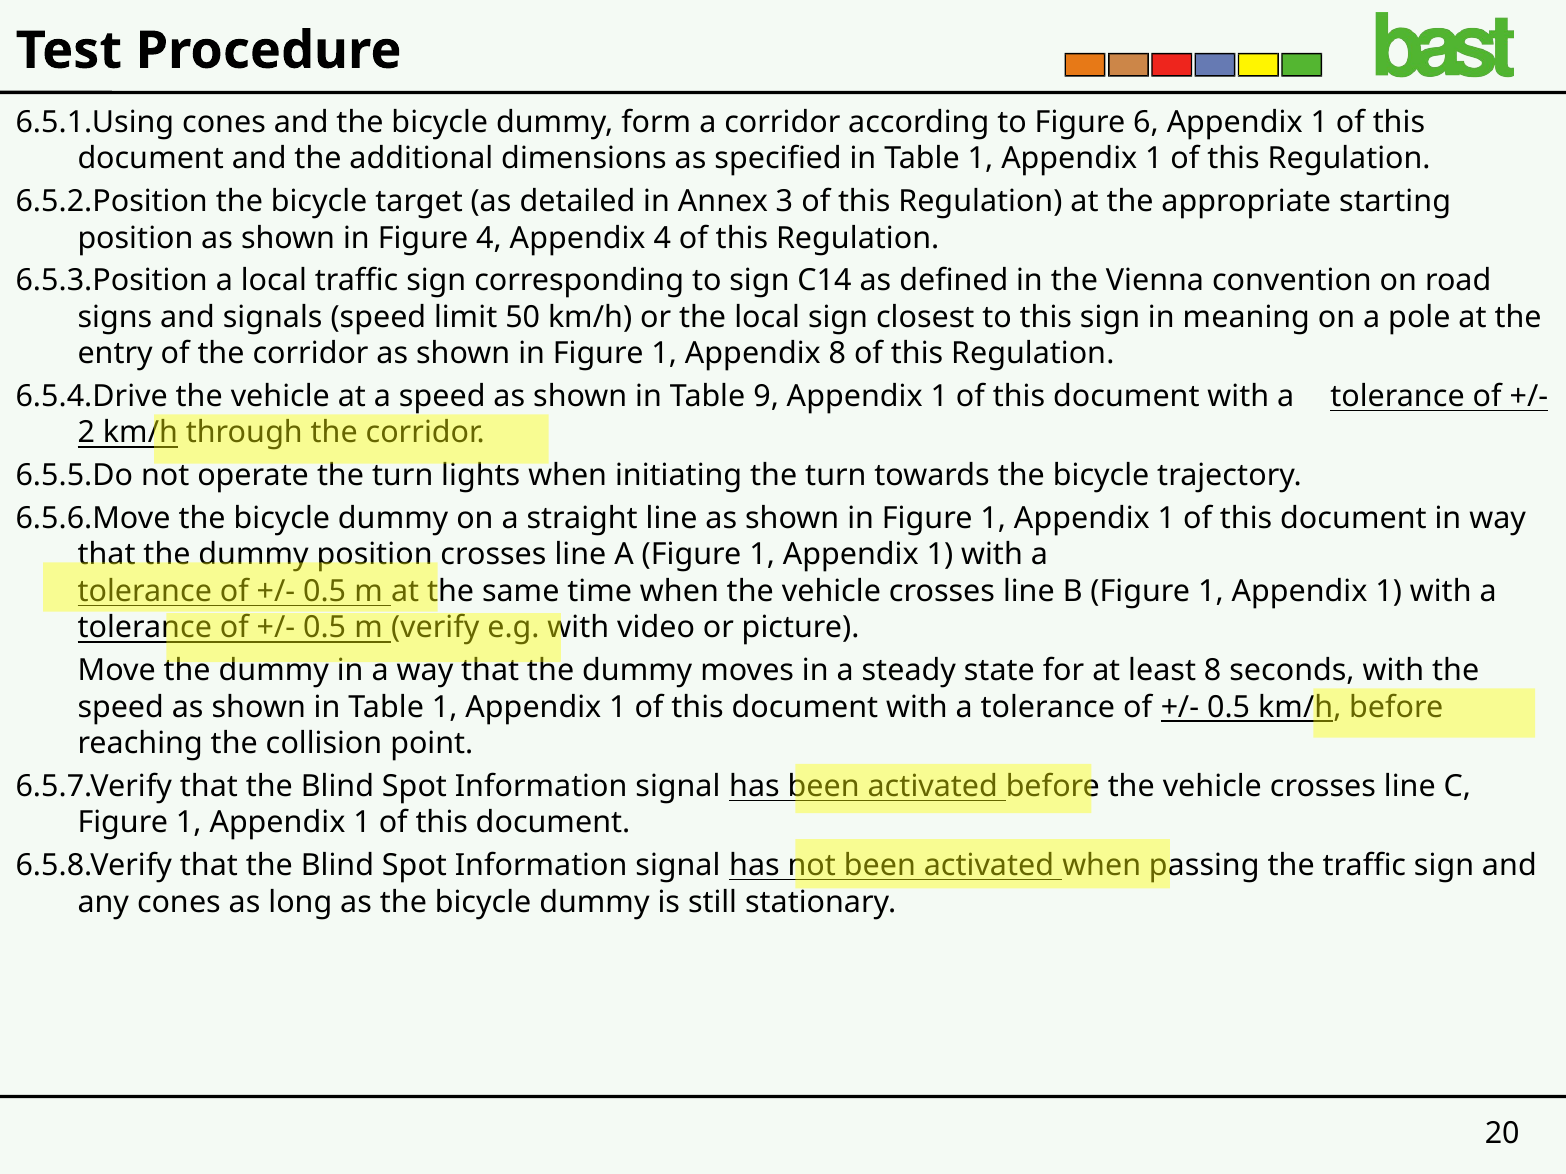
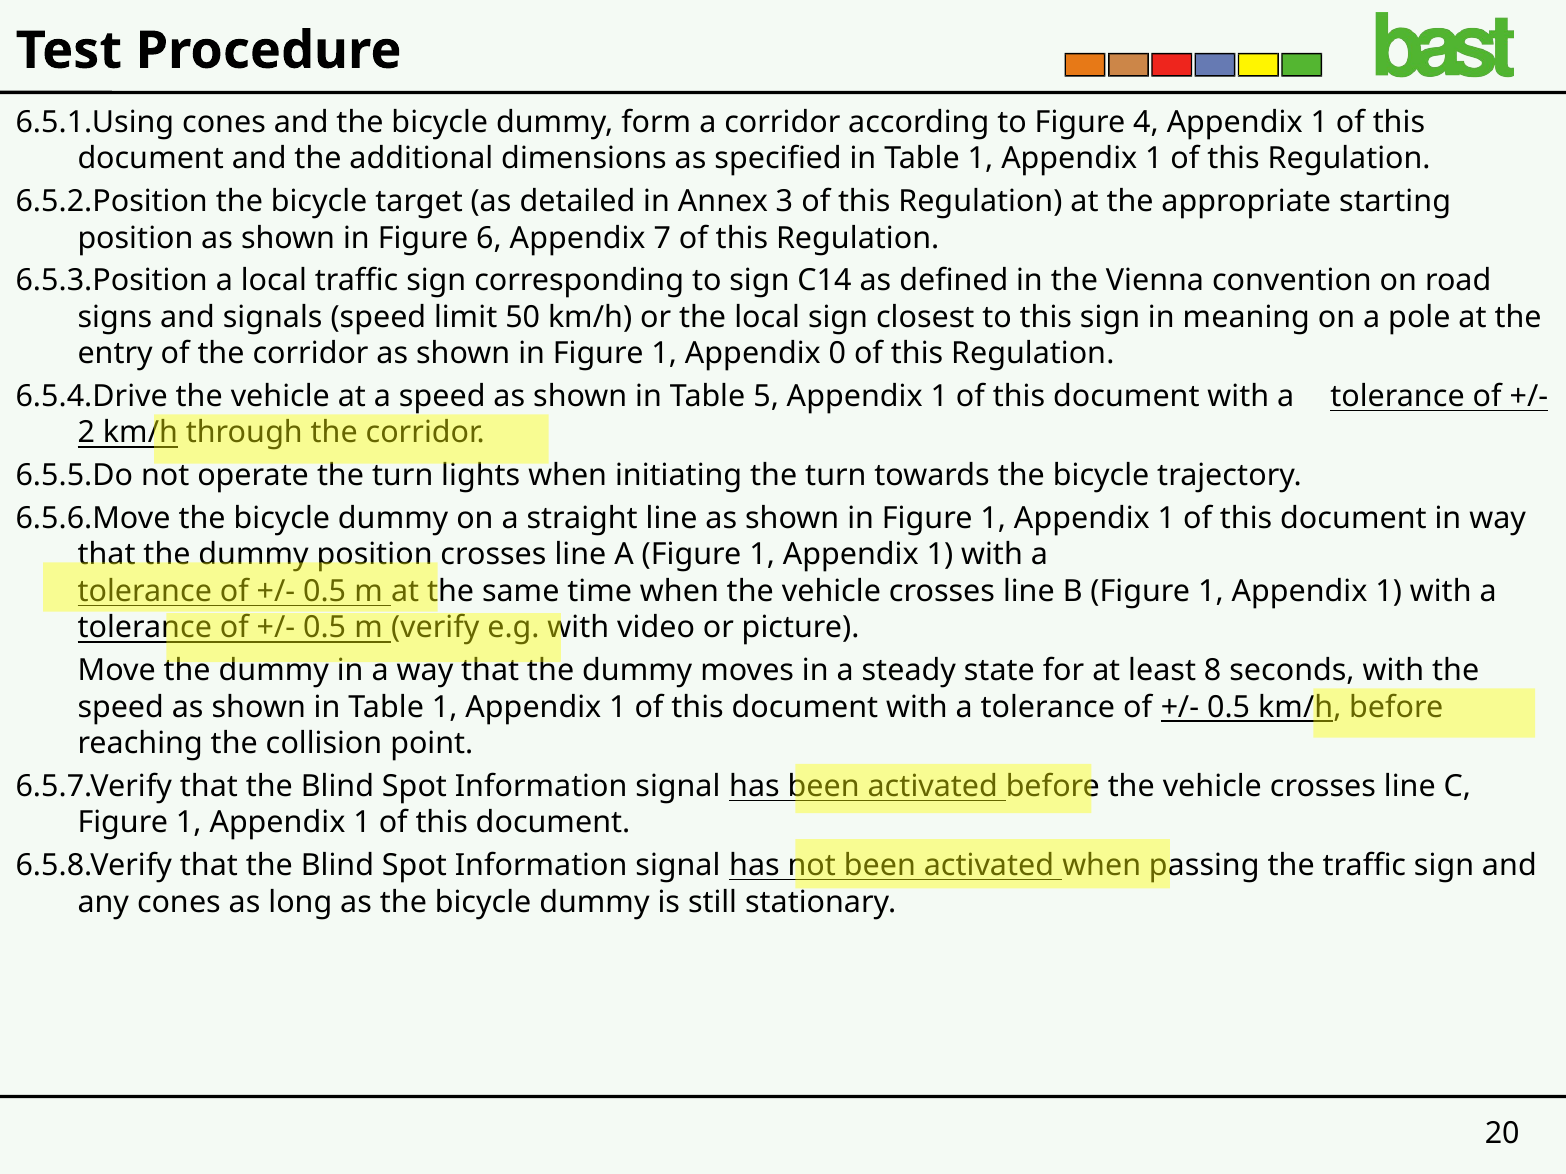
6: 6 -> 4 (1146, 122)
Figure 4: 4 -> 6 (489, 238)
Appendix 4: 4 -> 7 (662, 238)
Appendix 8: 8 -> 0 (837, 354)
9: 9 -> 5 (766, 397)
